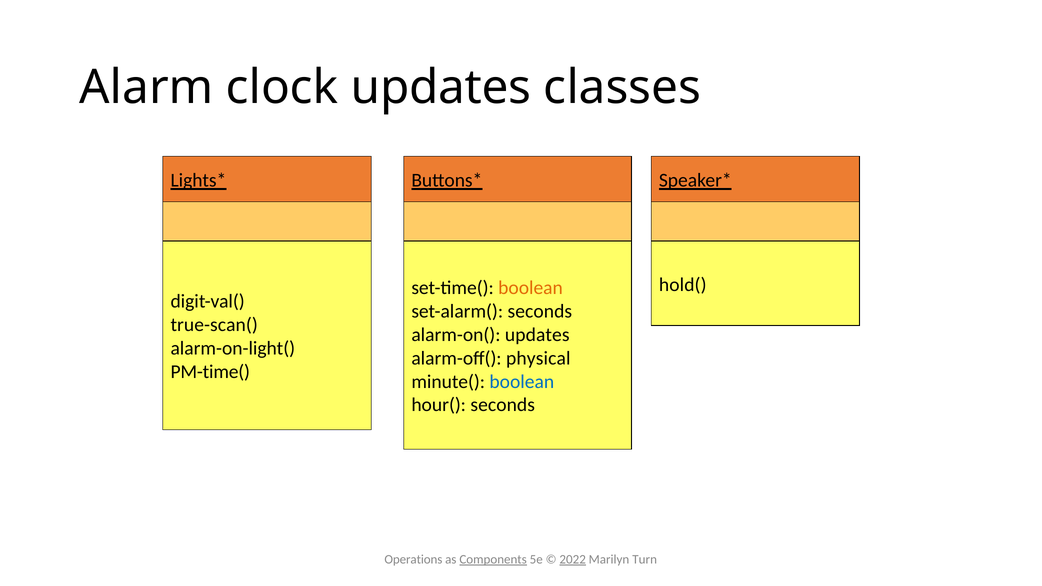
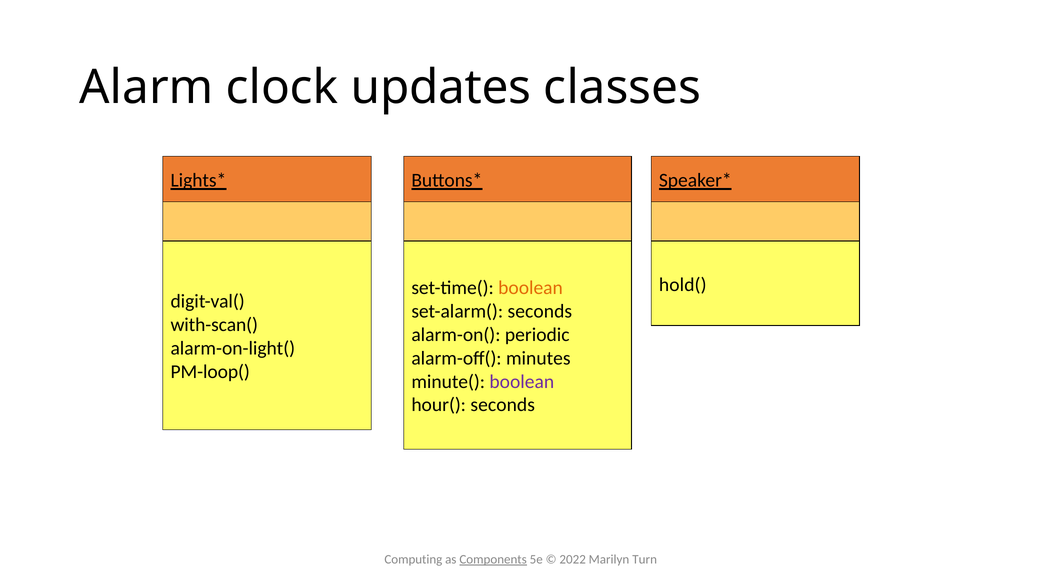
true-scan(: true-scan( -> with-scan( (214, 325)
alarm-on( updates: updates -> periodic (537, 335)
physical: physical -> minutes (538, 358)
PM-time(: PM-time( -> PM-loop( (210, 372)
boolean colour: blue -> purple (522, 382)
Operations: Operations -> Computing (413, 560)
2022 underline: present -> none (573, 560)
